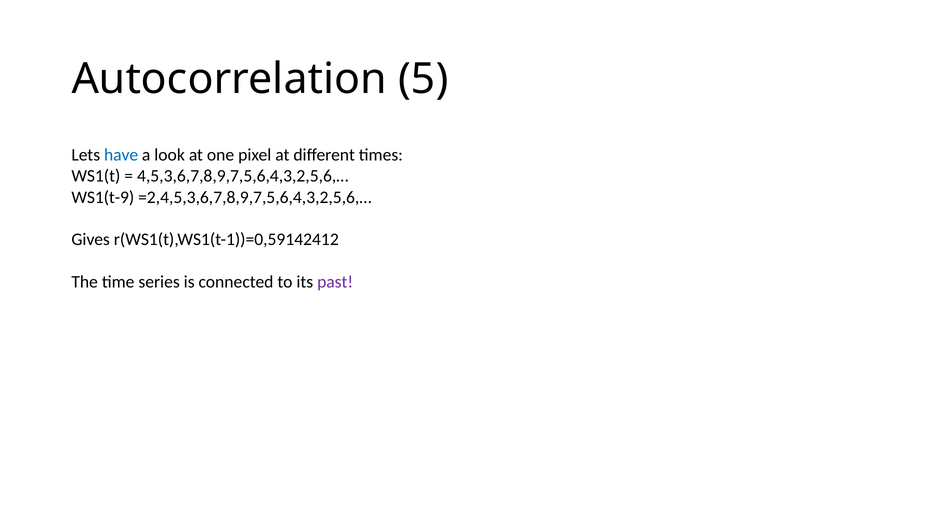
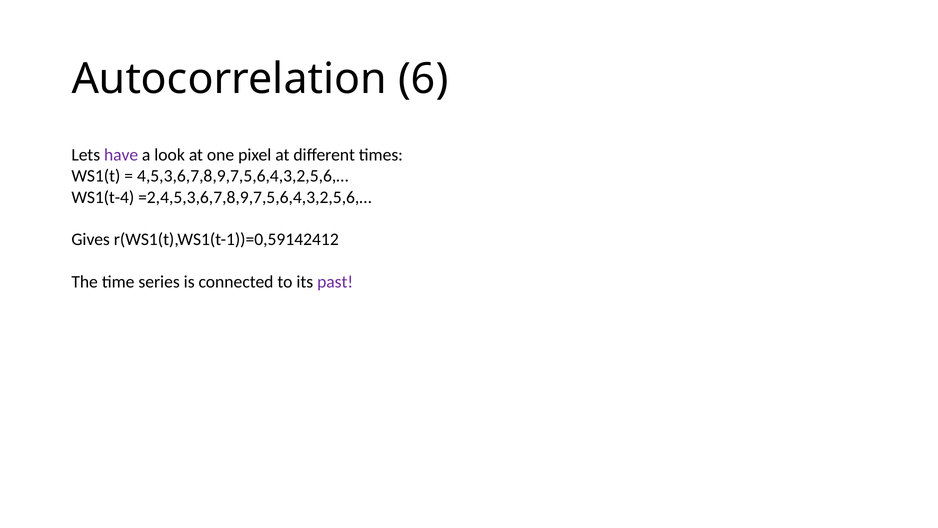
5: 5 -> 6 (423, 79)
have colour: blue -> purple (121, 155)
WS1(t-9: WS1(t-9 -> WS1(t-4 (103, 197)
